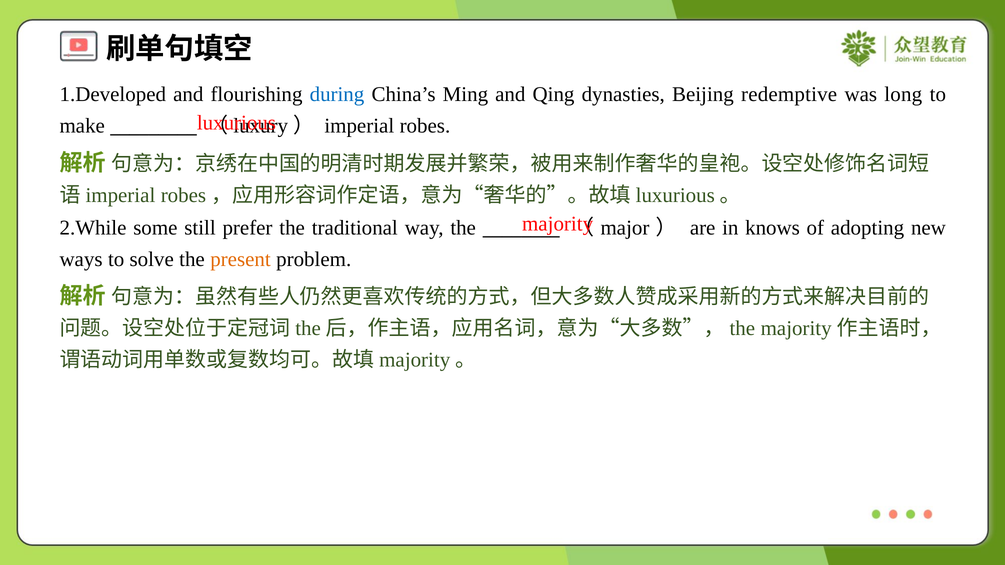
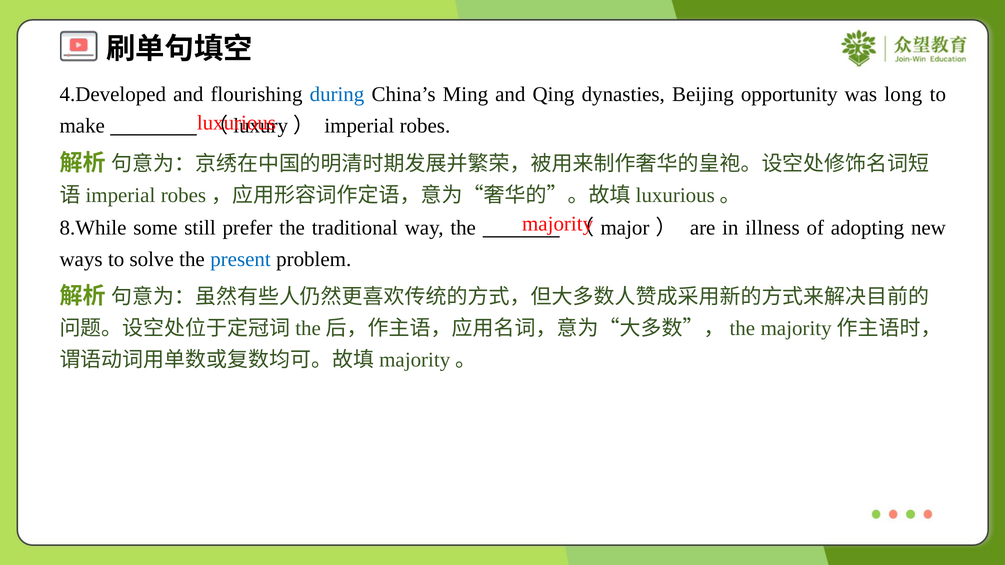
1.Developed: 1.Developed -> 4.Developed (113, 94)
redemptive: redemptive -> opportunity (789, 94)
2.While: 2.While -> 8.While (93, 228)
knows: knows -> illness (772, 228)
present colour: orange -> blue (240, 260)
